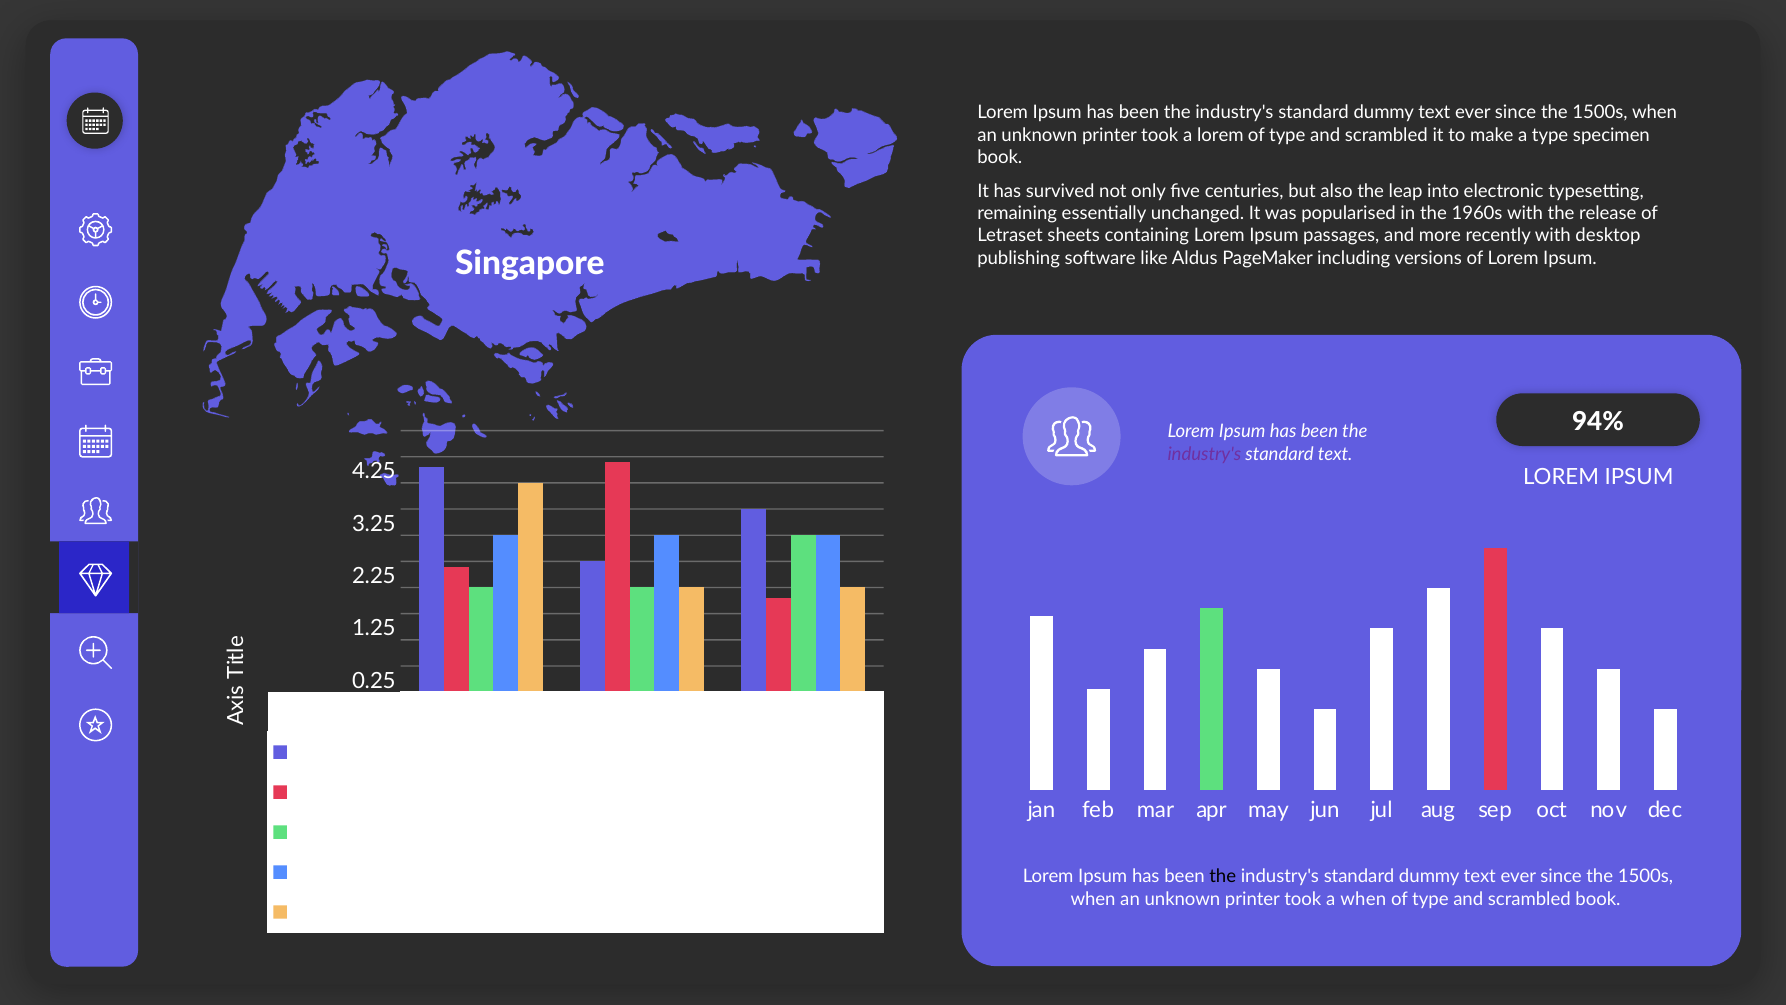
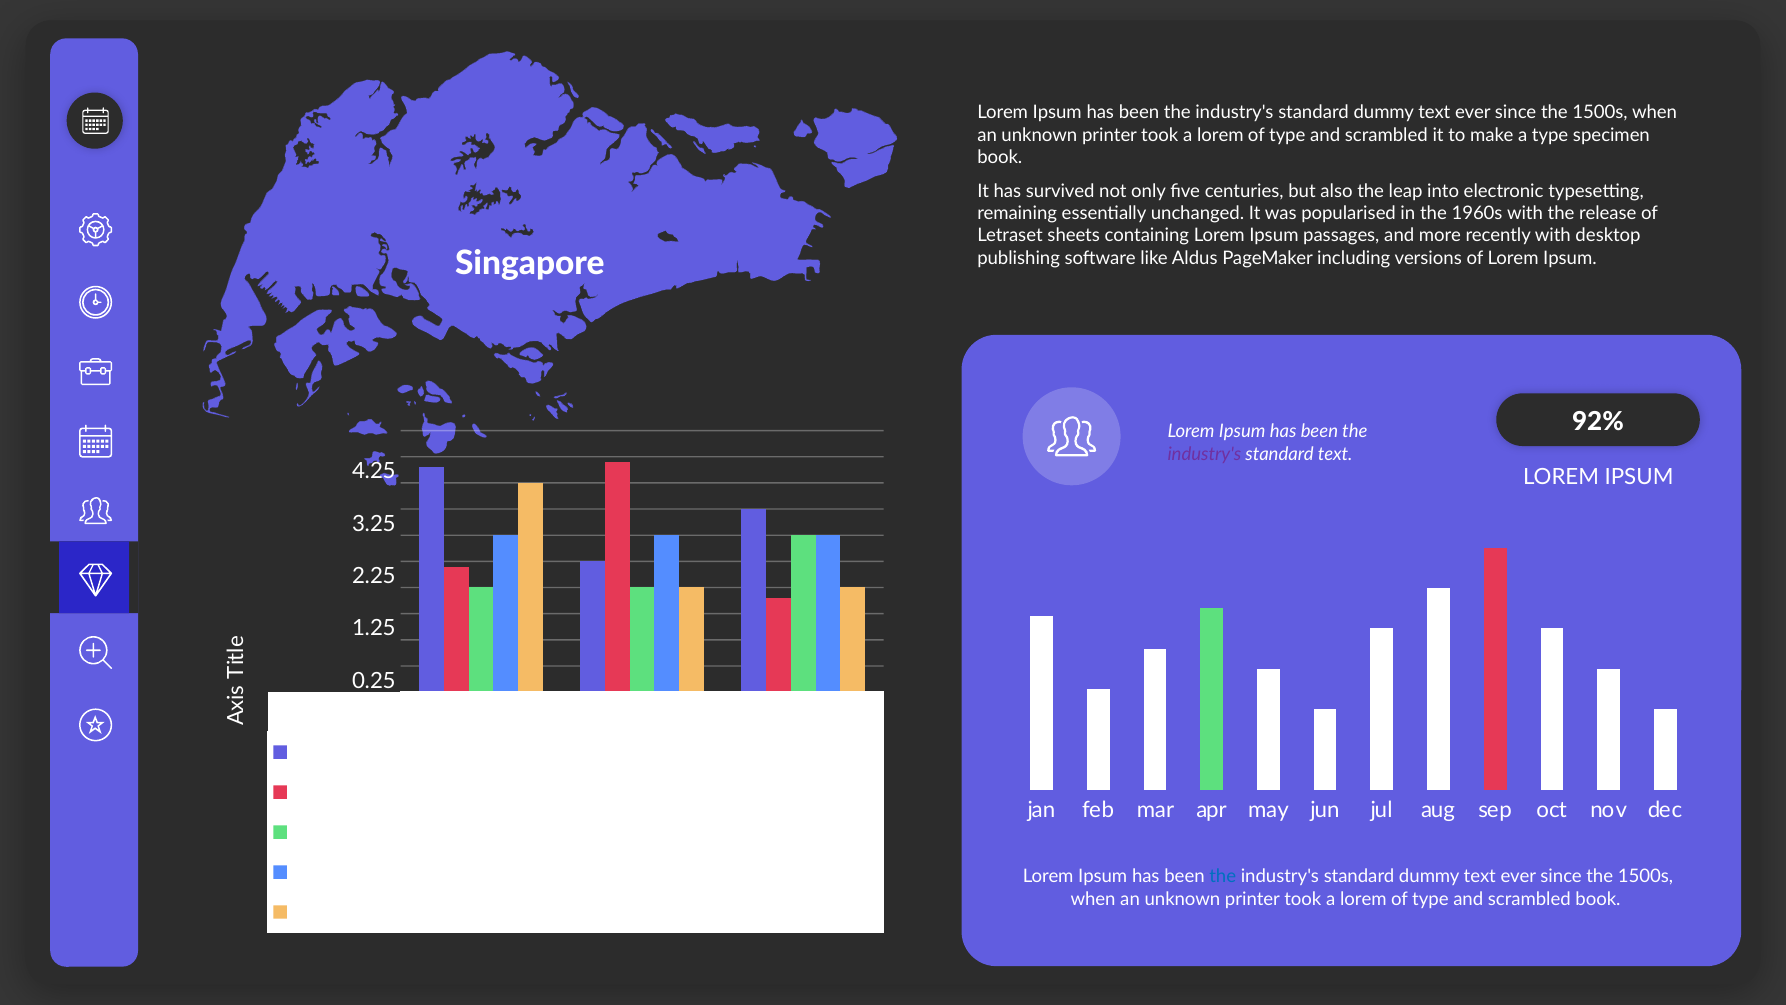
94%: 94% -> 92% (1598, 421)
the colour: black -> blue (1223, 876)
when: when -> lorem (1363, 899)
